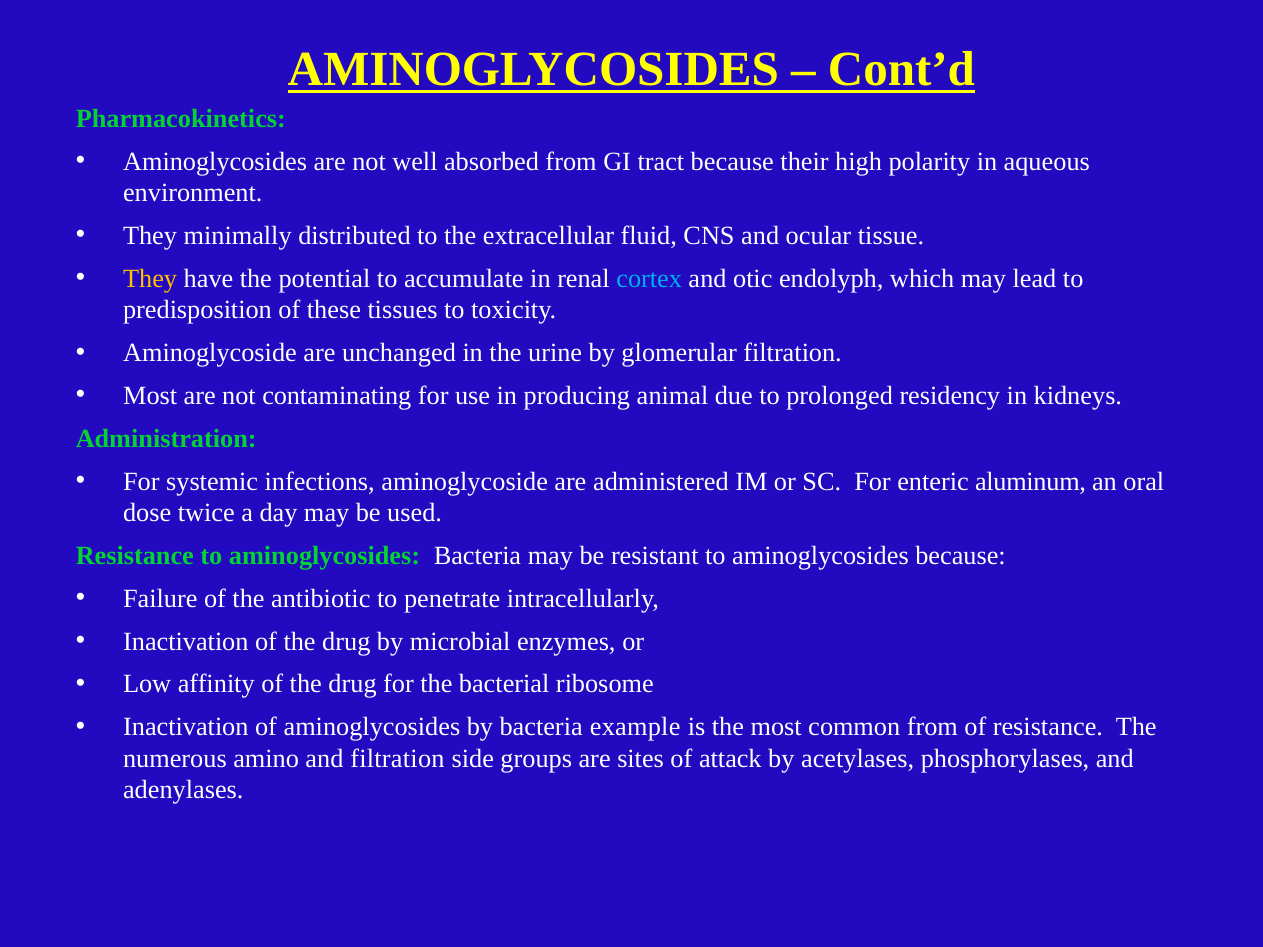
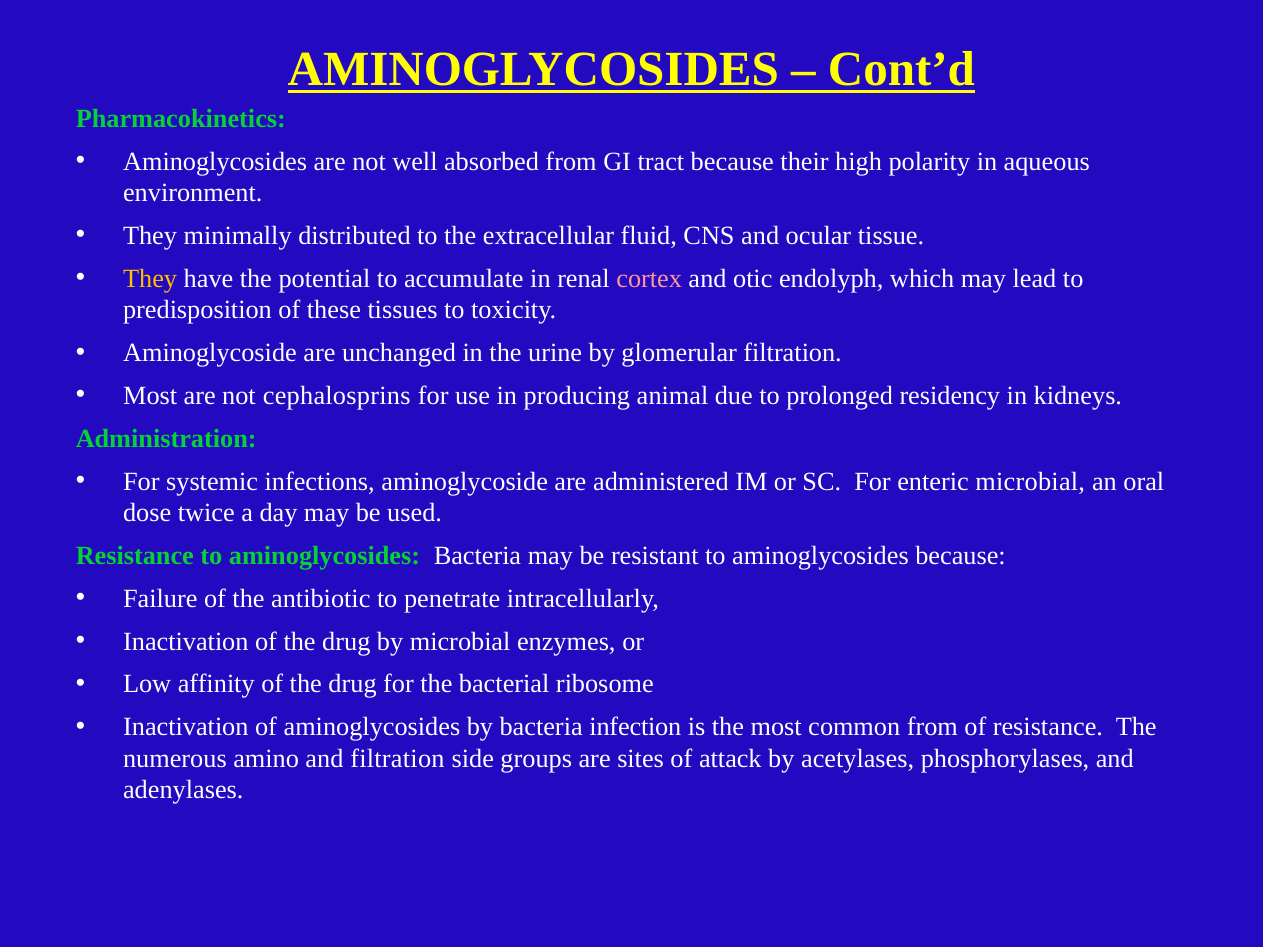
cortex colour: light blue -> pink (649, 279)
contaminating: contaminating -> cephalosprins (337, 396)
enteric aluminum: aluminum -> microbial (1030, 482)
example: example -> infection (635, 727)
